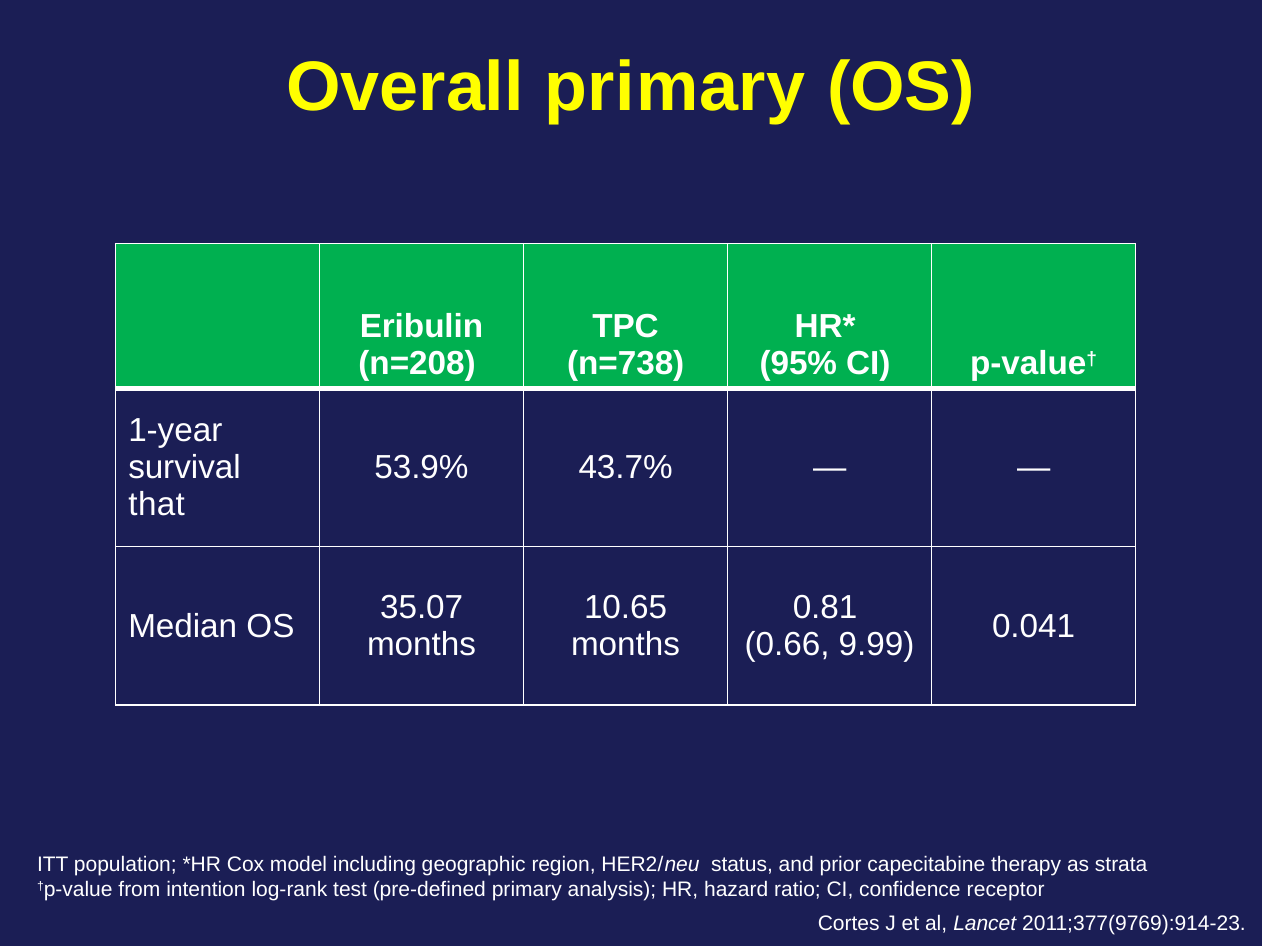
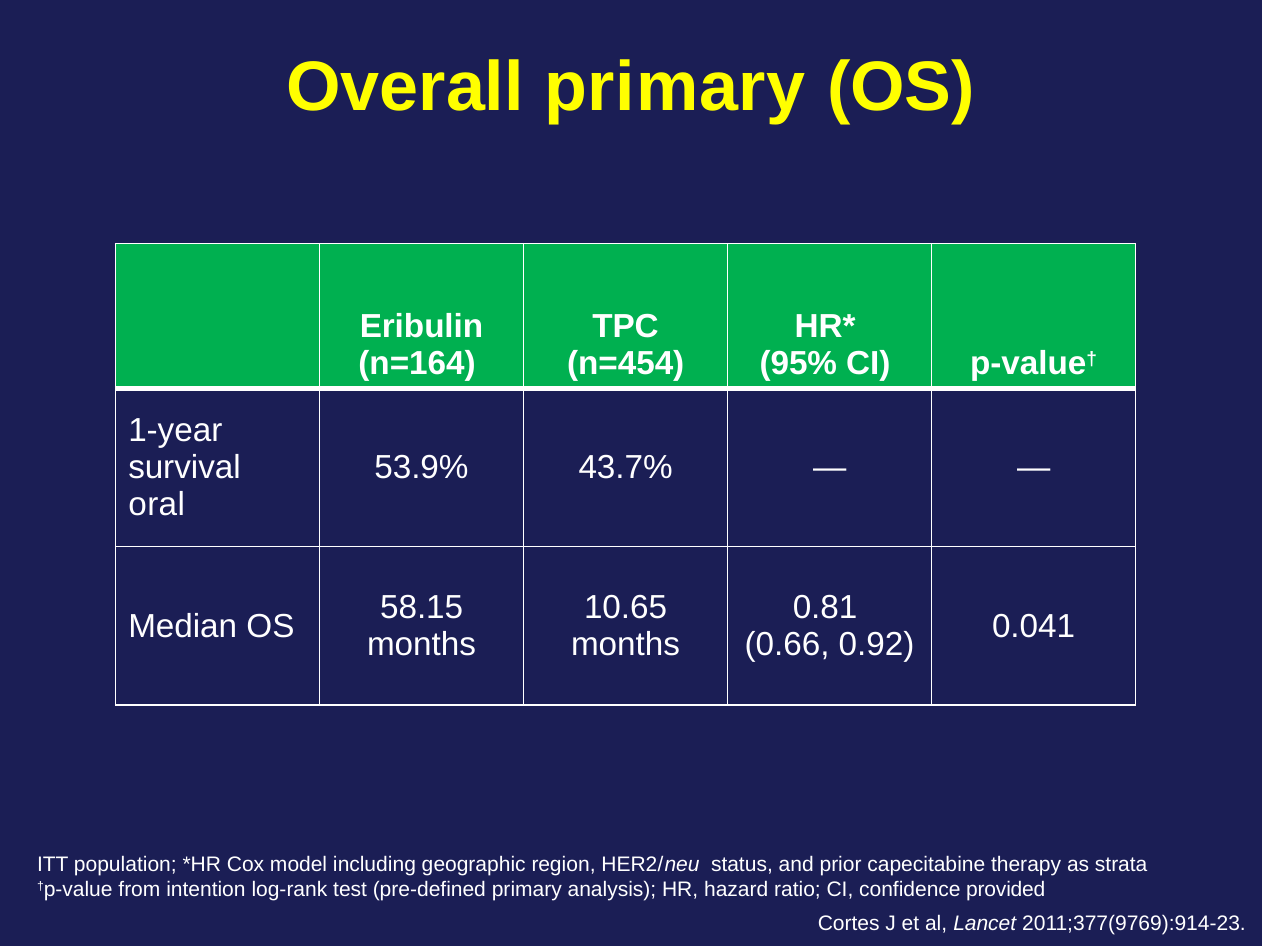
n=208: n=208 -> n=164 (417, 364)
n=738: n=738 -> n=454 (626, 364)
that: that -> oral (157, 505)
35.07: 35.07 -> 58.15 (422, 608)
9.99: 9.99 -> 0.92 (877, 645)
receptor: receptor -> provided (1006, 890)
